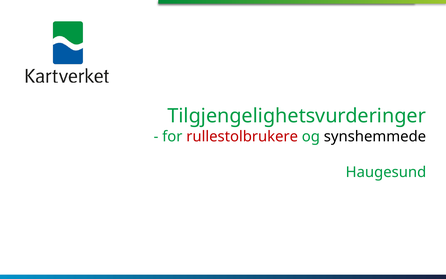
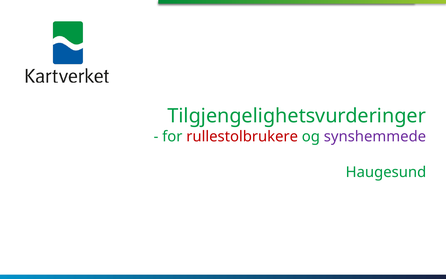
synshemmede colour: black -> purple (375, 136)
